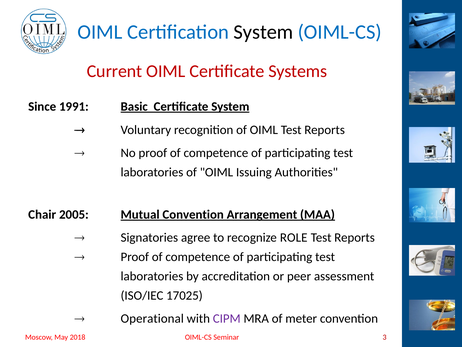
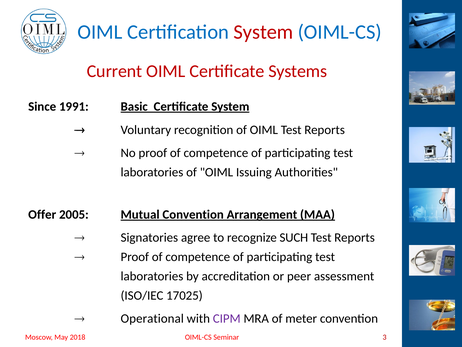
System colour: black -> red (263, 32)
Chair: Chair -> Offer (42, 214)
ROLE: ROLE -> SUCH (294, 237)
